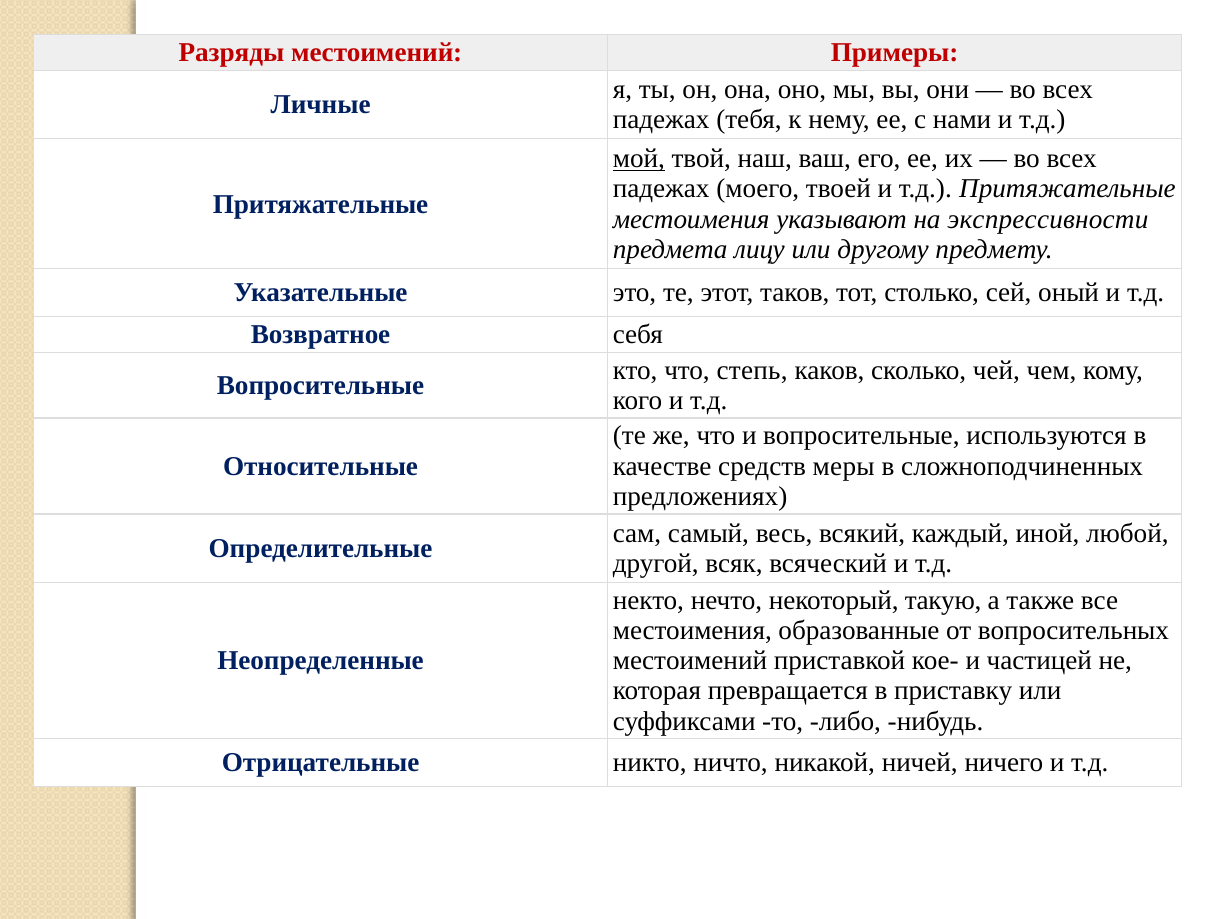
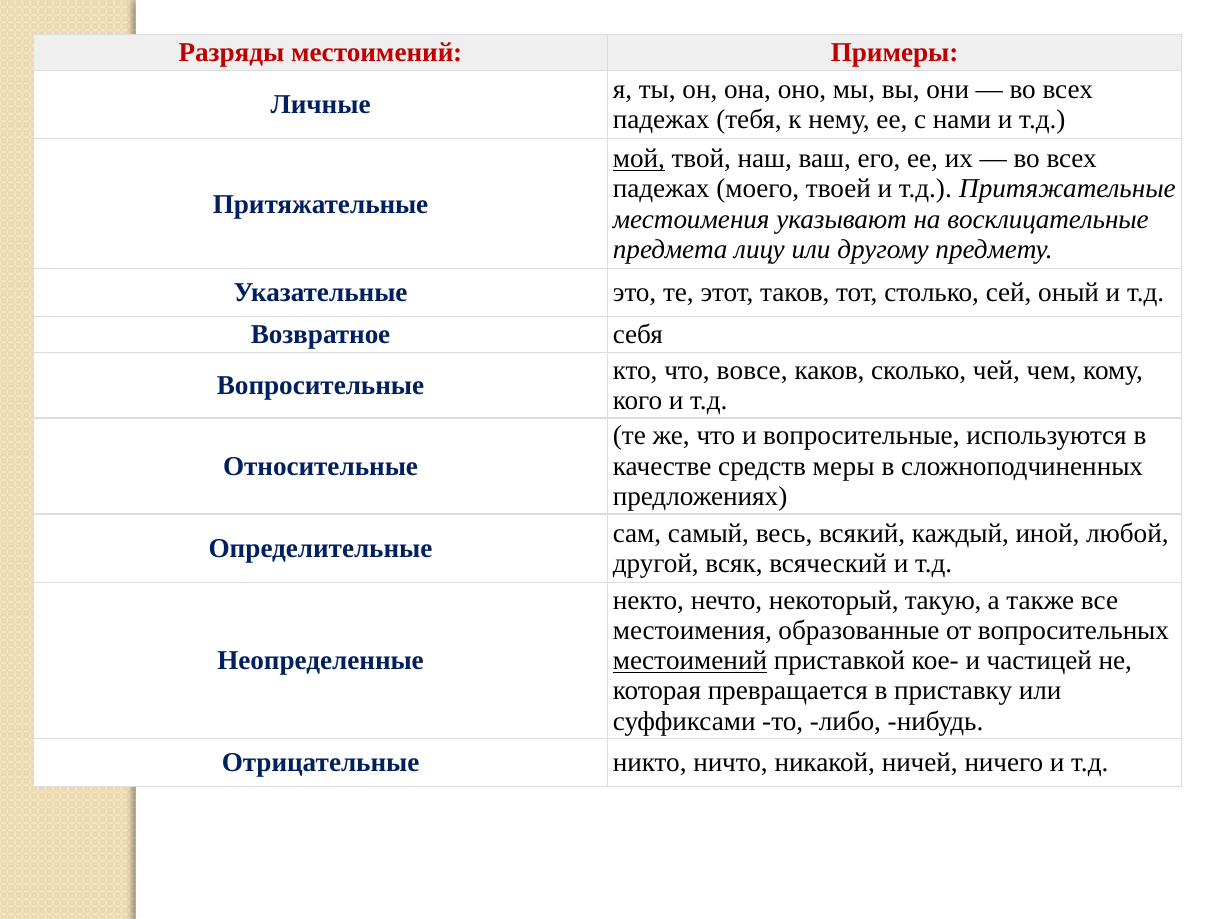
экспрессивности: экспрессивности -> восклицательные (1048, 219)
степь: степь -> вовсе (752, 370)
местоимений underline: none -> present (690, 661)
